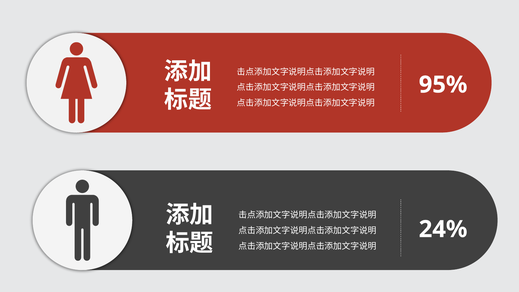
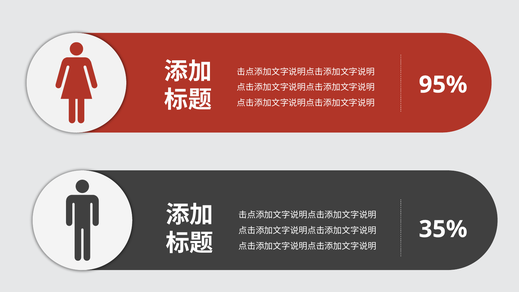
24%: 24% -> 35% (443, 229)
